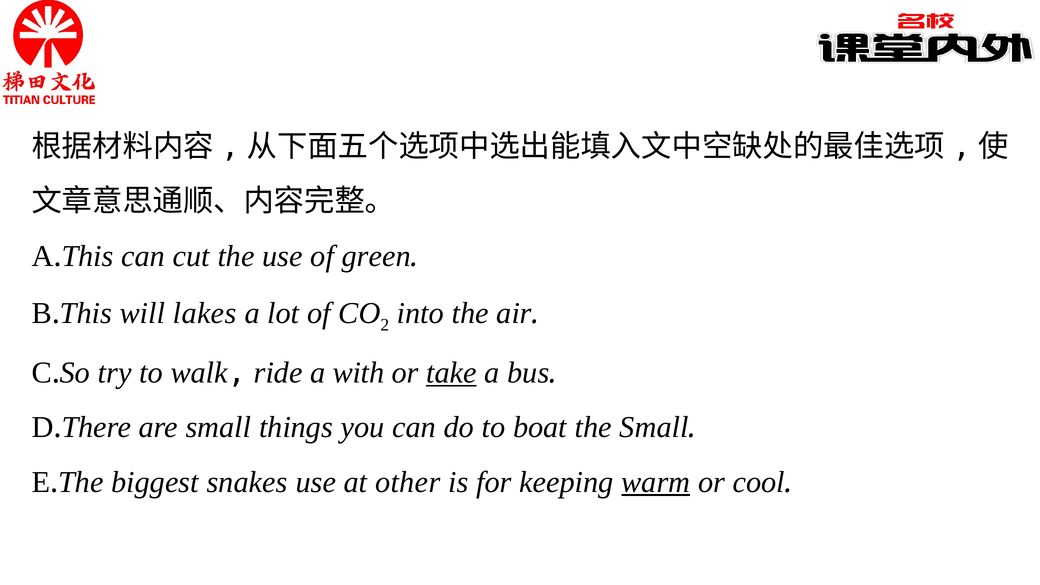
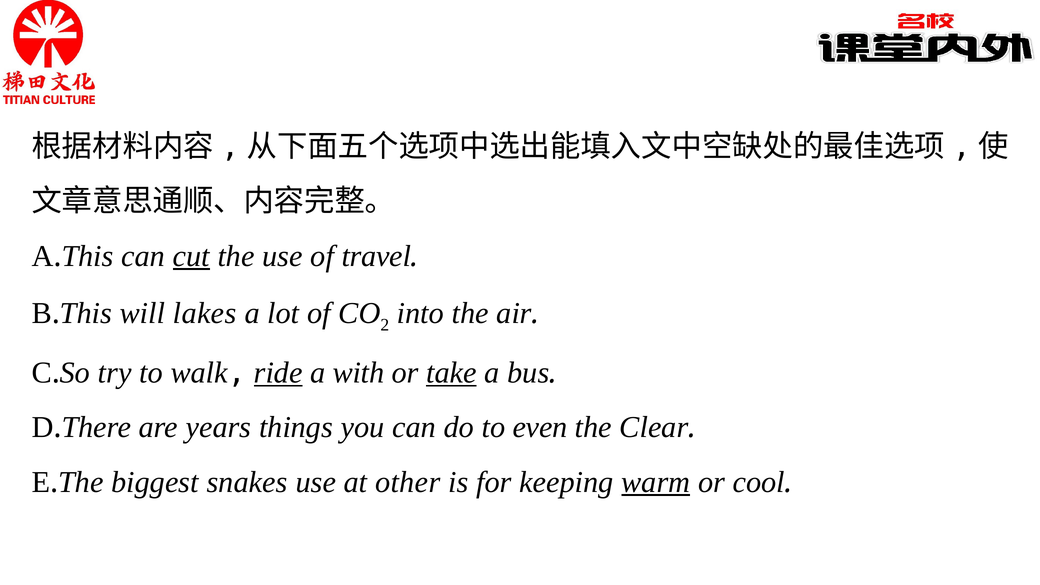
cut underline: none -> present (191, 256)
green: green -> travel (376, 256)
ride underline: none -> present (278, 373)
are small: small -> years (218, 427)
boat: boat -> even (540, 427)
the Small: Small -> Clear (654, 427)
